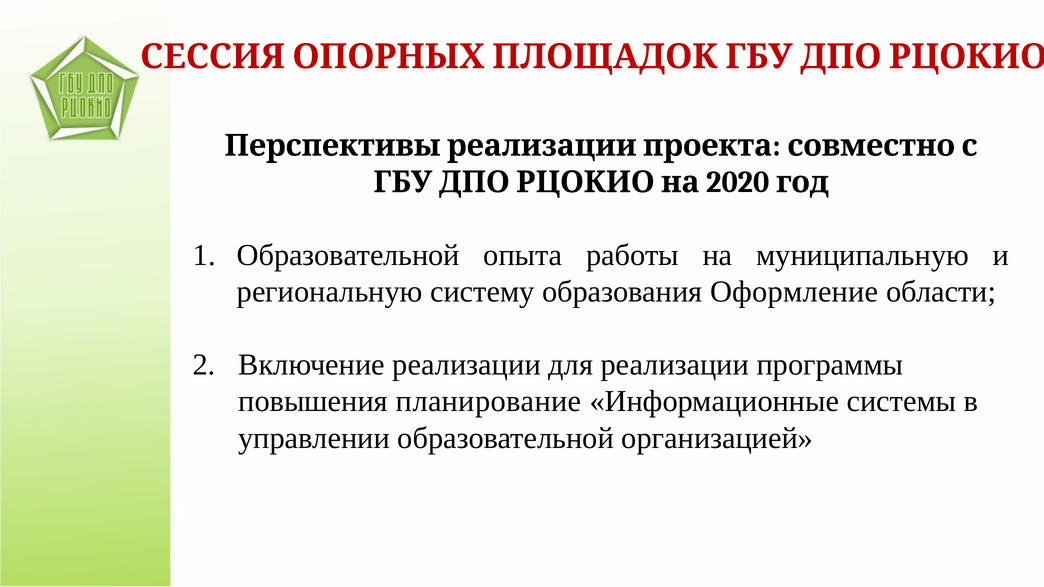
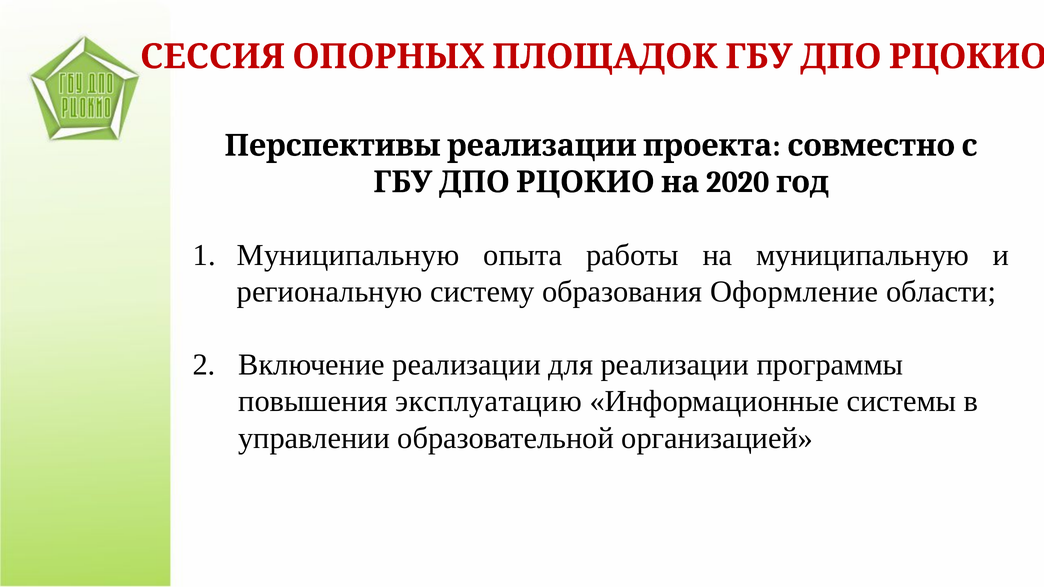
Образовательной: Образовательной -> Муниципальную (348, 255)
планирование: планирование -> эксплуатацию (489, 402)
